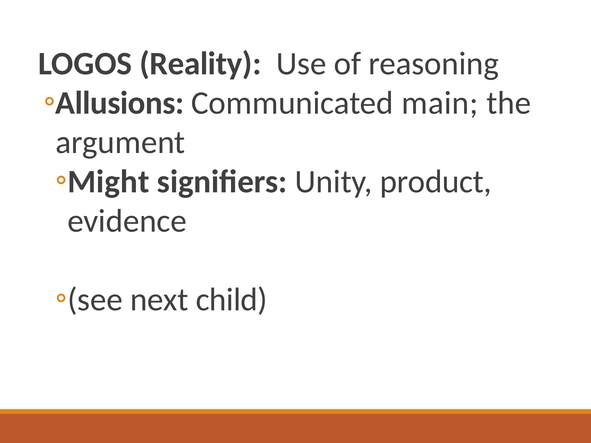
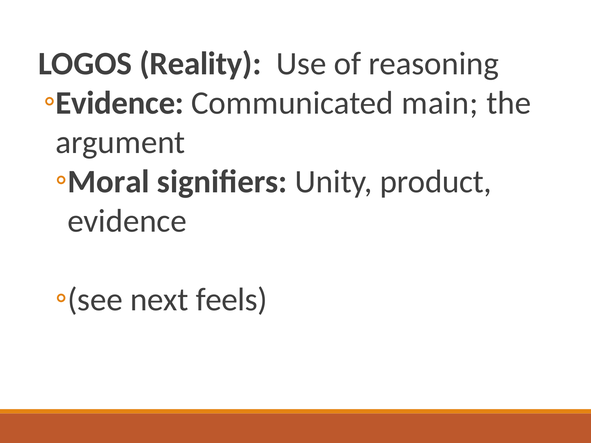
Allusions: Allusions -> Evidence (120, 103)
Might: Might -> Moral (108, 182)
child: child -> feels (232, 300)
